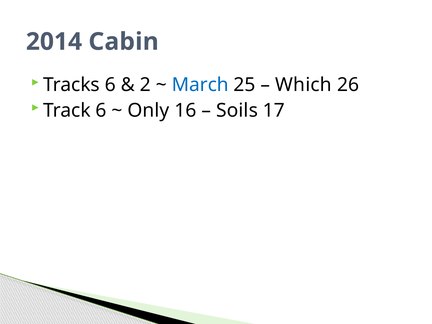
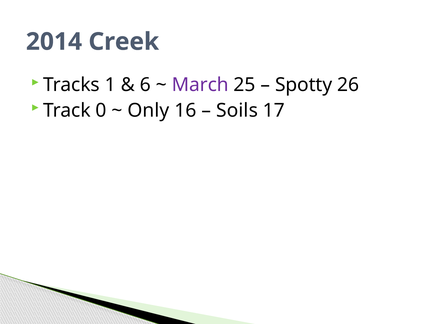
Cabin: Cabin -> Creek (124, 42)
Tracks 6: 6 -> 1 (110, 85)
2: 2 -> 6 (145, 85)
March colour: blue -> purple (200, 85)
Which: Which -> Spotty (304, 85)
Track 6: 6 -> 0 (101, 110)
